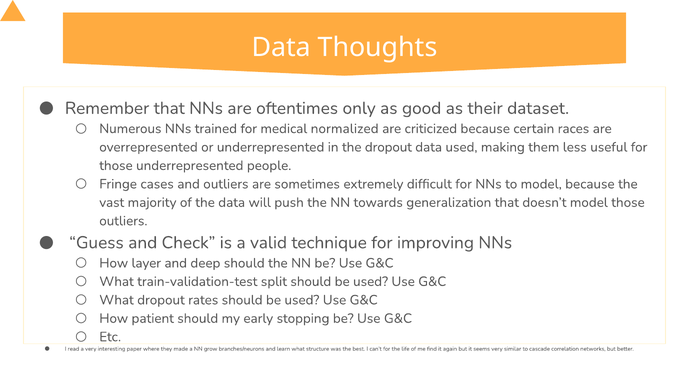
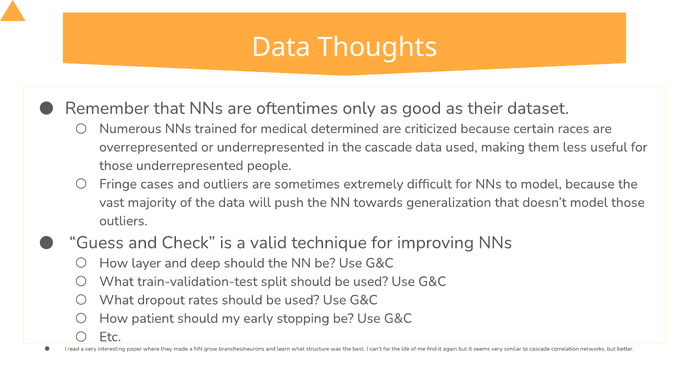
normalized: normalized -> determined (345, 129)
the dropout: dropout -> cascade (388, 147)
